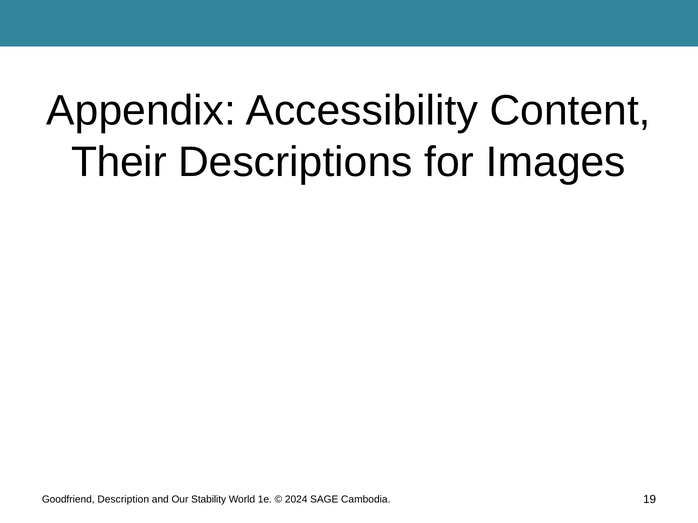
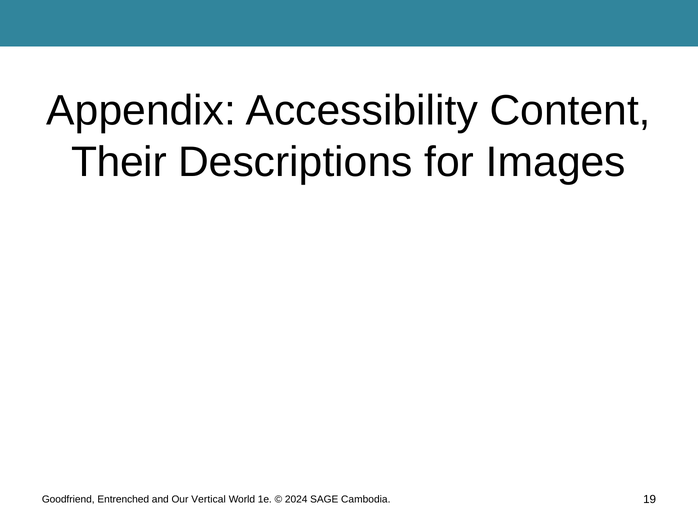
Description: Description -> Entrenched (123, 500)
Stability: Stability -> Vertical (209, 500)
